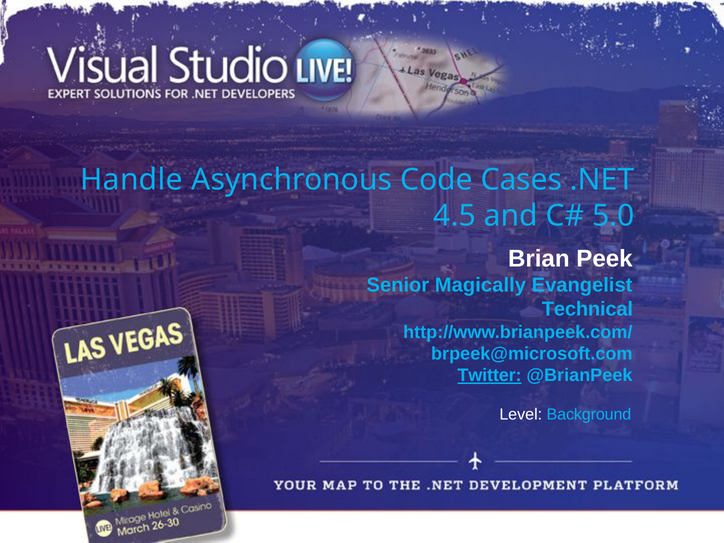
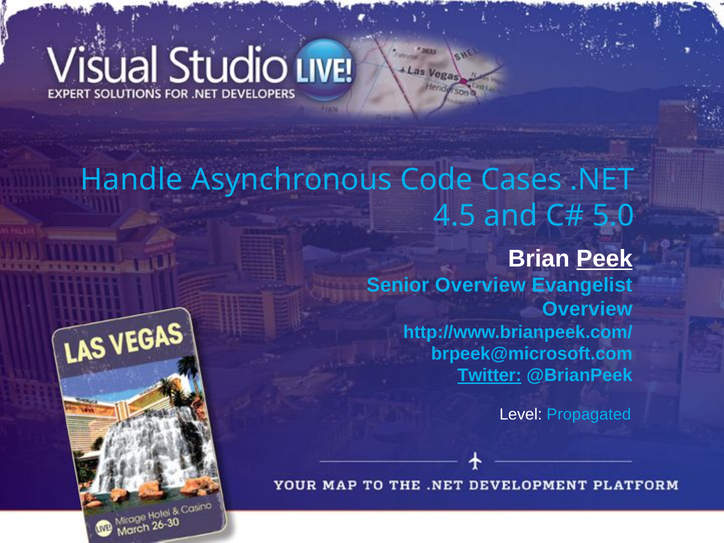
Peek underline: none -> present (604, 259)
Senior Magically: Magically -> Overview (480, 285)
Technical: Technical -> Overview (587, 309)
Background: Background -> Propagated (589, 415)
